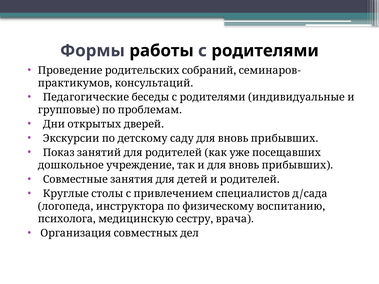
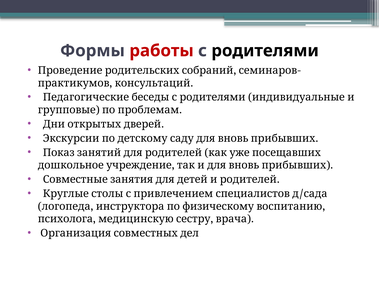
работы colour: black -> red (162, 51)
